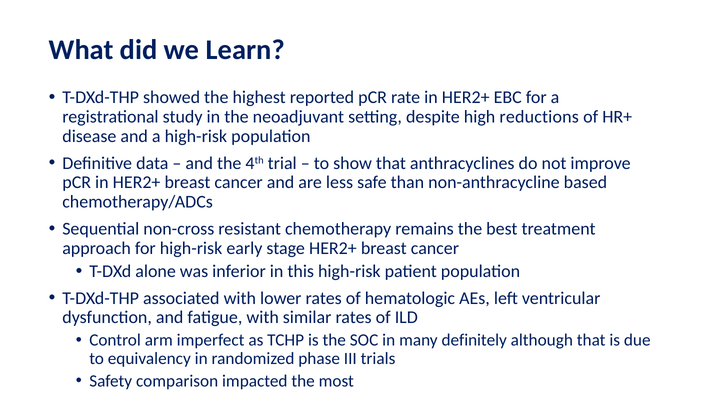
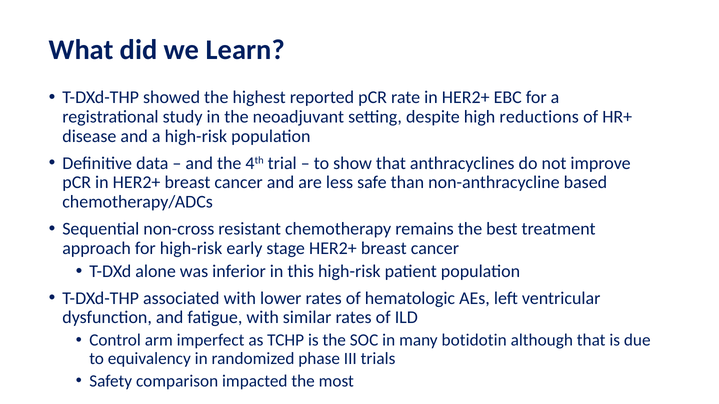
definitely: definitely -> botidotin (474, 341)
